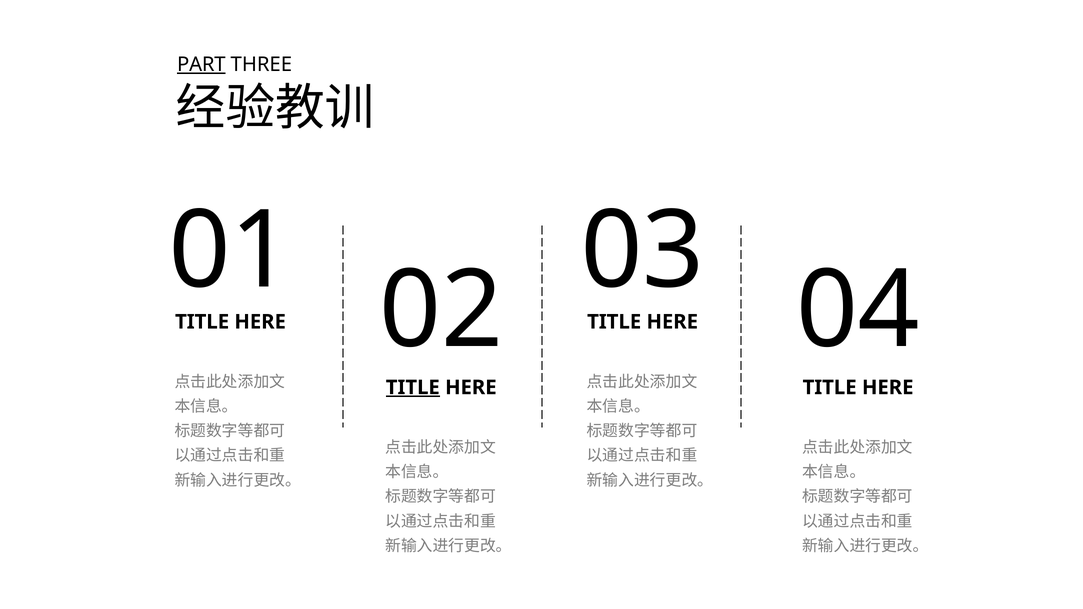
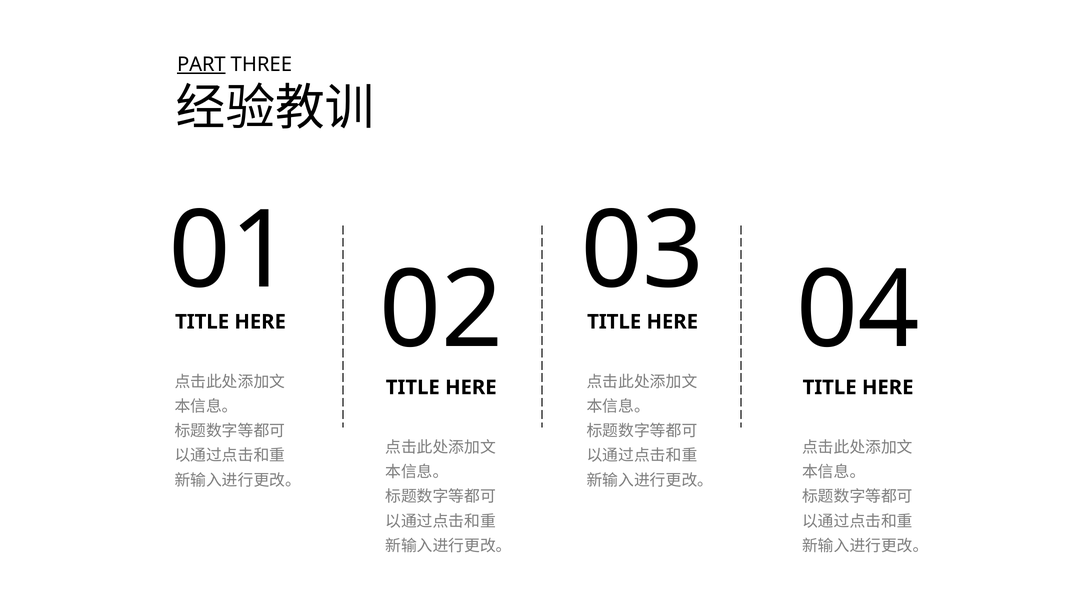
TITLE underline: present -> none (413, 388)
